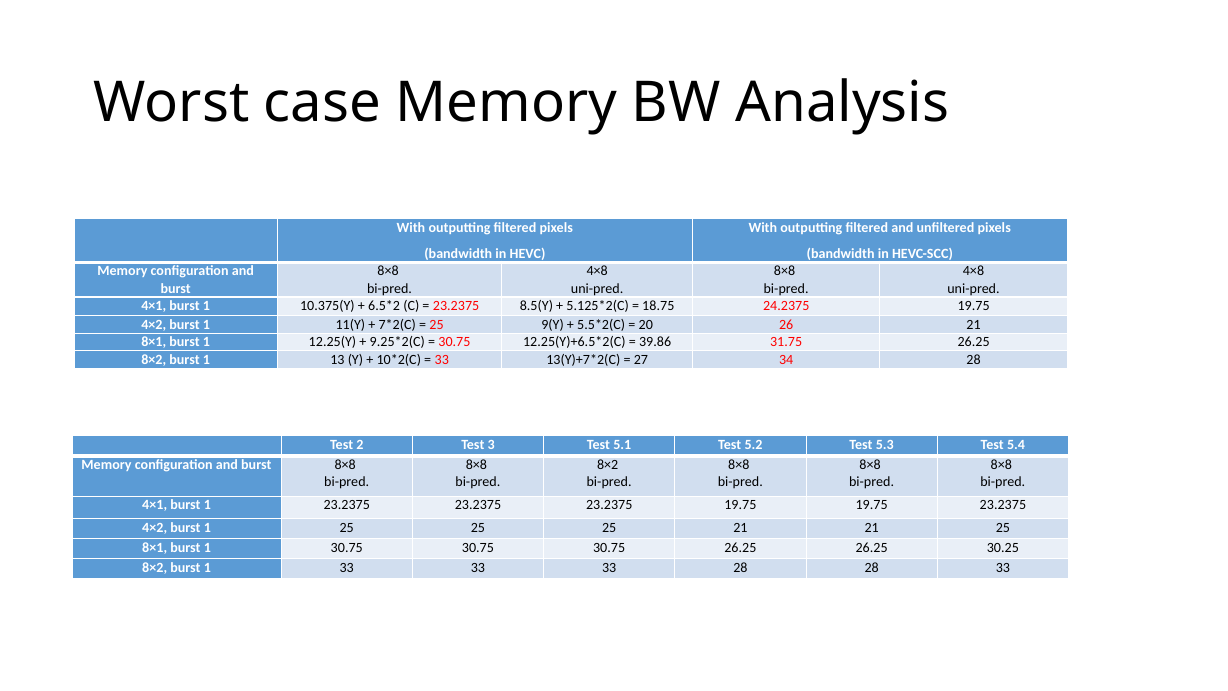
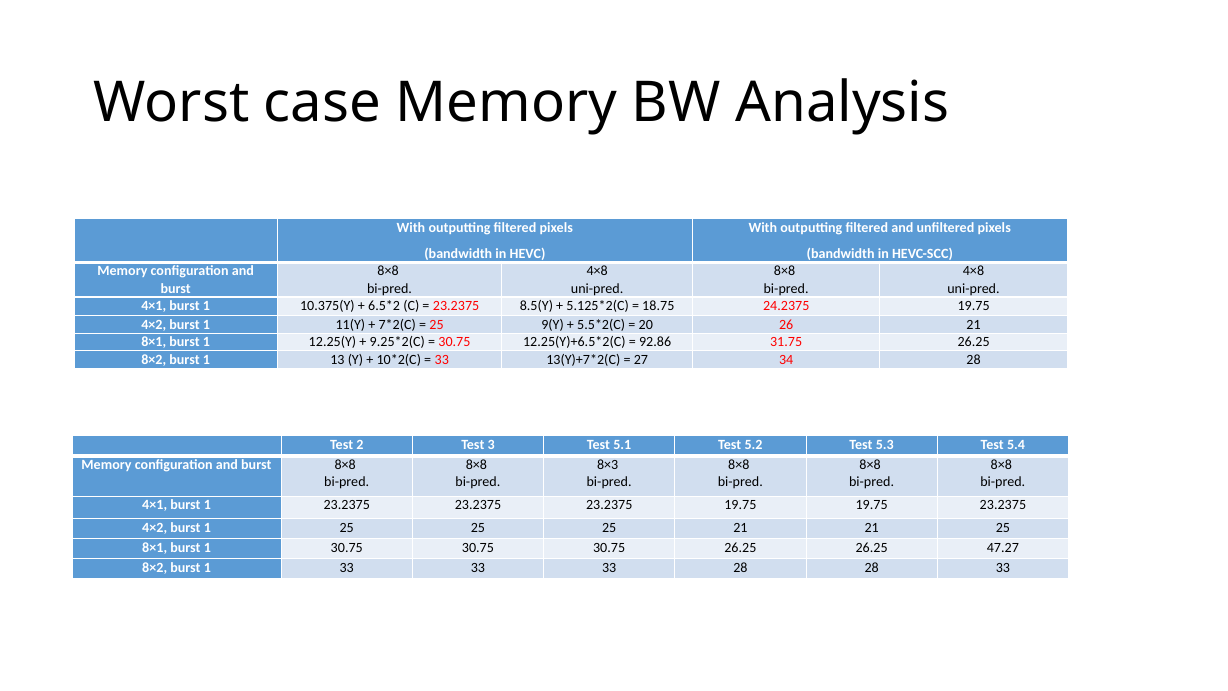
39.86: 39.86 -> 92.86 (655, 342)
8×2: 8×2 -> 8×3 (608, 465)
30.25: 30.25 -> 47.27 (1003, 547)
